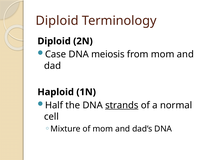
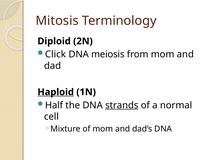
Diploid: Diploid -> Mitosis (57, 21)
Case: Case -> Click (56, 54)
Haploid underline: none -> present (56, 92)
